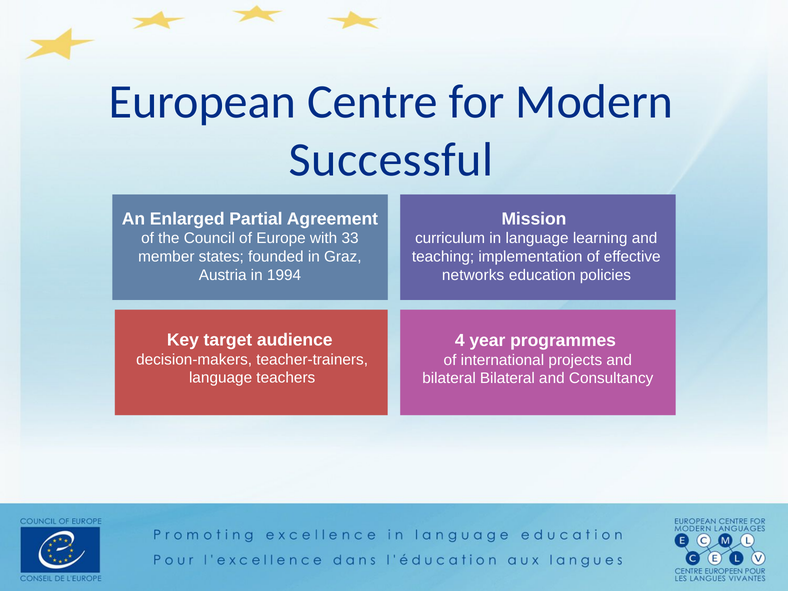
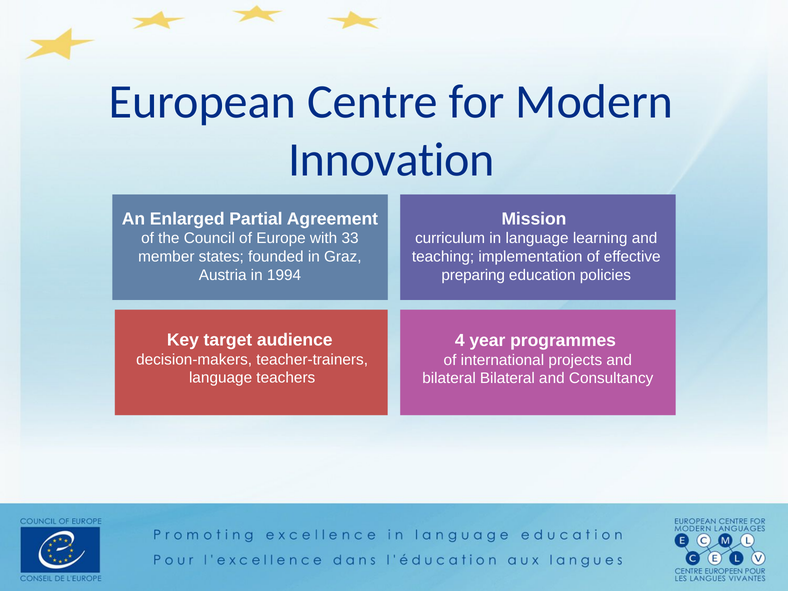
Successful: Successful -> Innovation (391, 160)
networks: networks -> preparing (473, 275)
